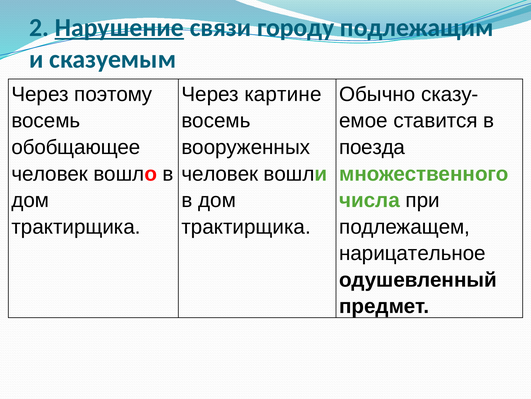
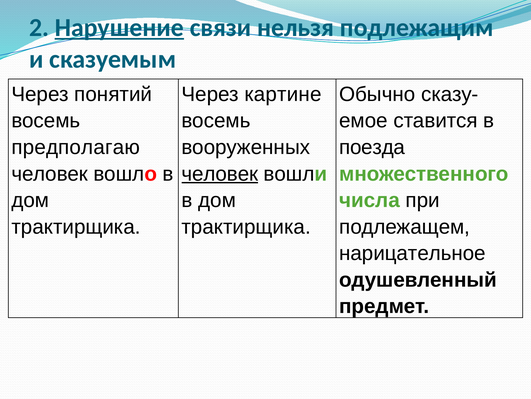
городу: городу -> нельзя (296, 28)
поэтому: поэтому -> понятий (113, 94)
обобщающее: обобщающее -> предполагаю (76, 147)
человек underline: none -> present (220, 174)
